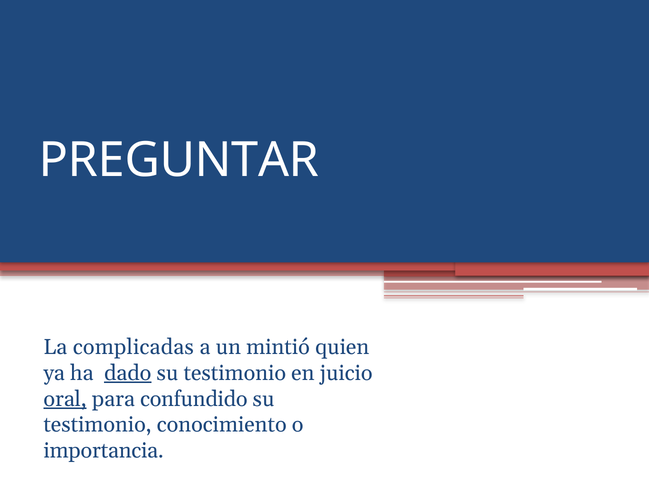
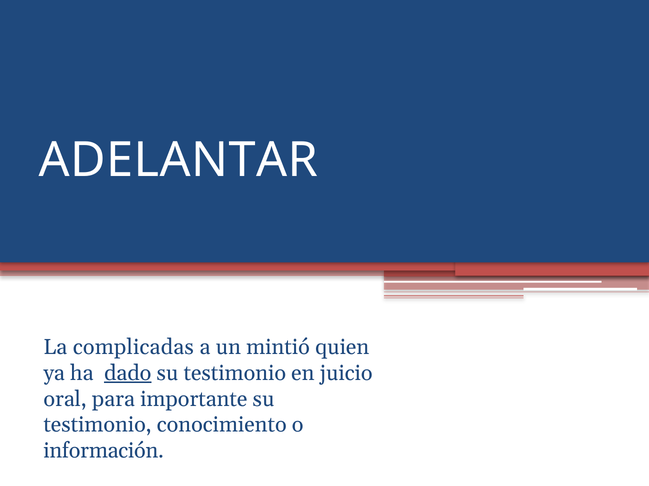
PREGUNTAR: PREGUNTAR -> ADELANTAR (179, 160)
oral underline: present -> none (65, 400)
confundido: confundido -> importante (194, 400)
importancia: importancia -> información (104, 451)
